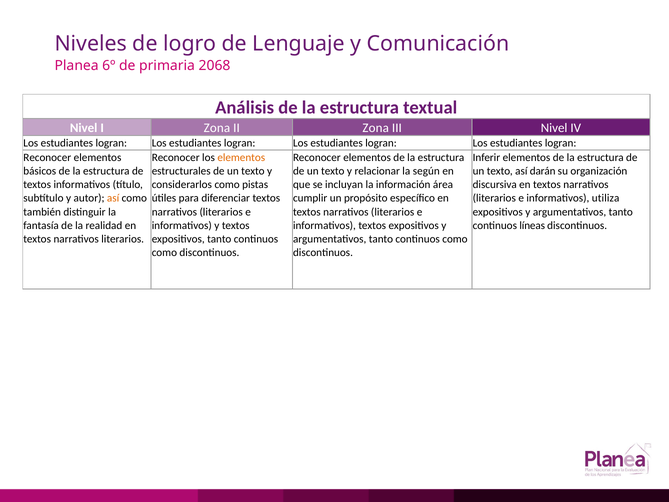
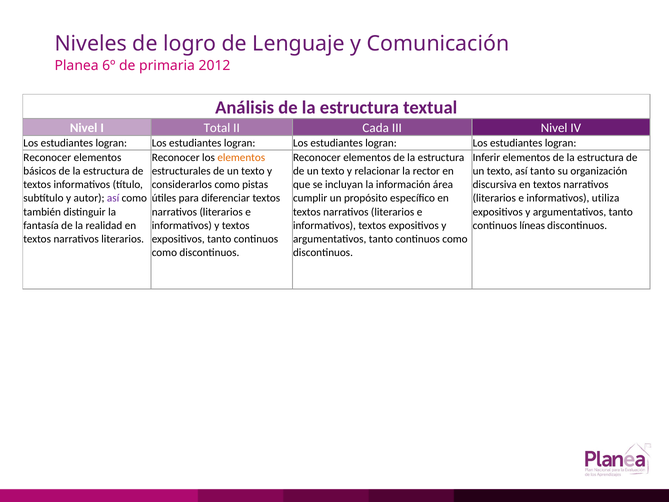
2068: 2068 -> 2012 (215, 66)
I Zona: Zona -> Total (217, 128)
II Zona: Zona -> Cada (376, 128)
según: según -> rector (426, 171)
así darán: darán -> tanto (543, 171)
así colour: orange -> purple (113, 198)
